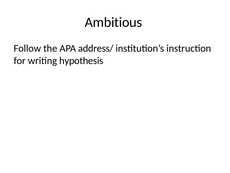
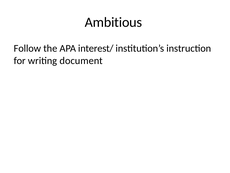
address/: address/ -> interest/ (96, 48)
hypothesis: hypothesis -> document (81, 61)
